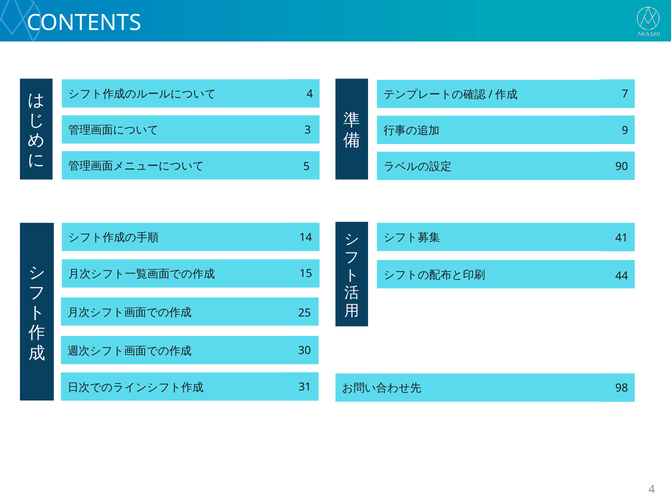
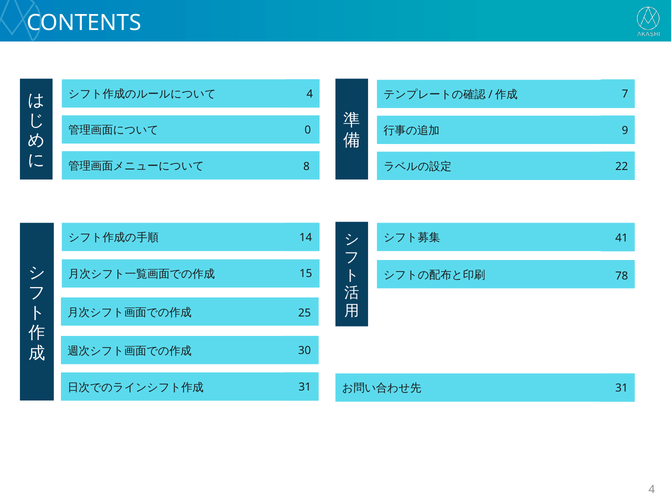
3: 3 -> 0 (308, 130)
5: 5 -> 8 (306, 166)
90: 90 -> 22 (622, 167)
44: 44 -> 78 (622, 276)
98: 98 -> 31 (622, 388)
